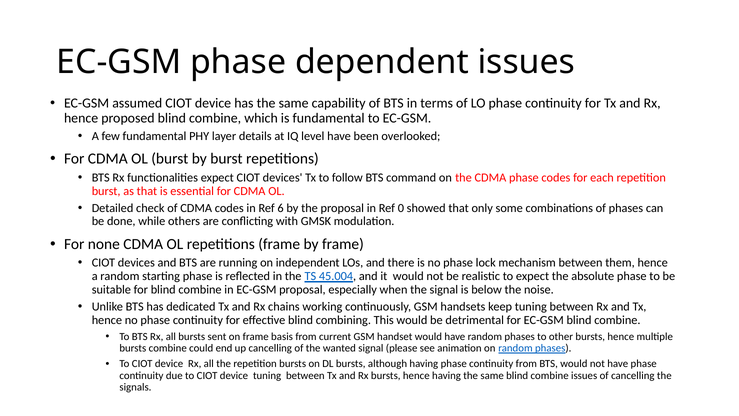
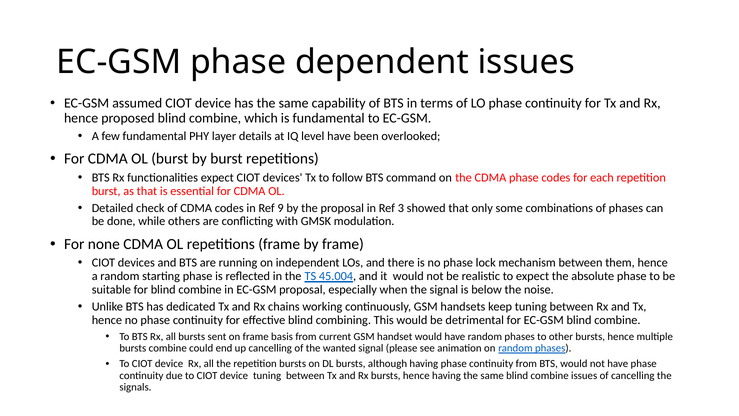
6: 6 -> 9 (281, 208)
0: 0 -> 3 (401, 208)
